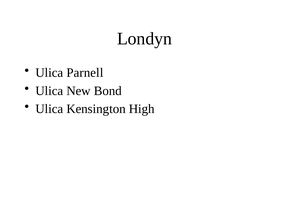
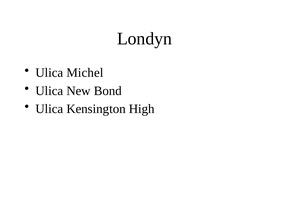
Parnell: Parnell -> Michel (85, 73)
